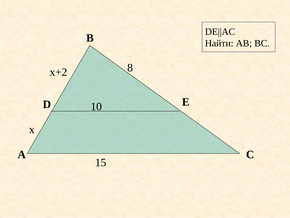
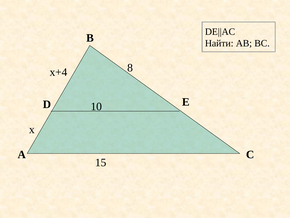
x+2: x+2 -> x+4 (58, 72)
